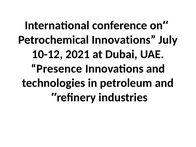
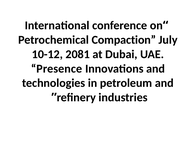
Petrochemical Innovations: Innovations -> Compaction (124, 40)
2021: 2021 -> 2081 (78, 54)
